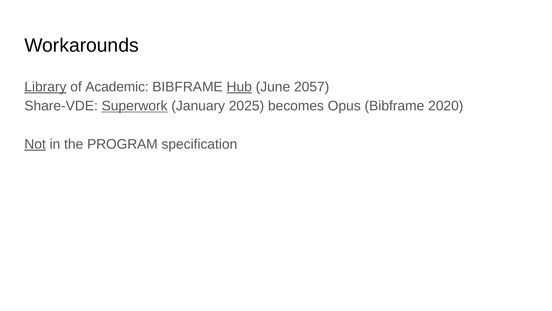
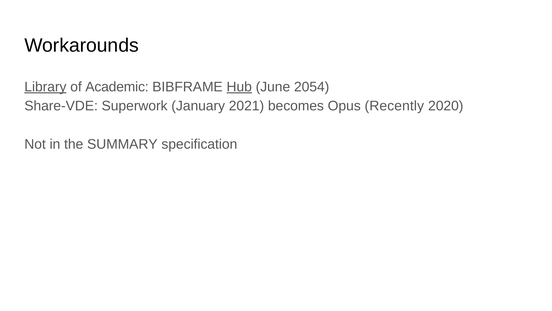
2057: 2057 -> 2054 (312, 87)
Superwork underline: present -> none (135, 106)
2025: 2025 -> 2021 (246, 106)
Opus Bibframe: Bibframe -> Recently (394, 106)
Not underline: present -> none (35, 144)
PROGRAM: PROGRAM -> SUMMARY (122, 144)
